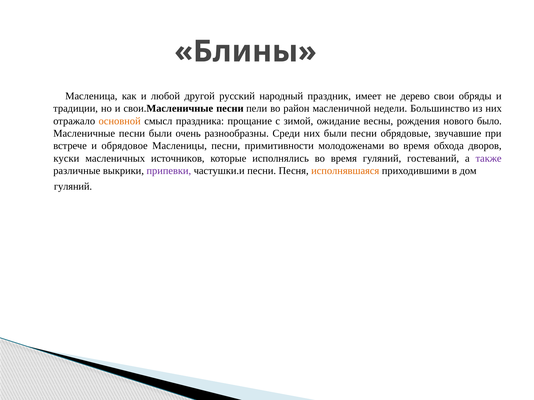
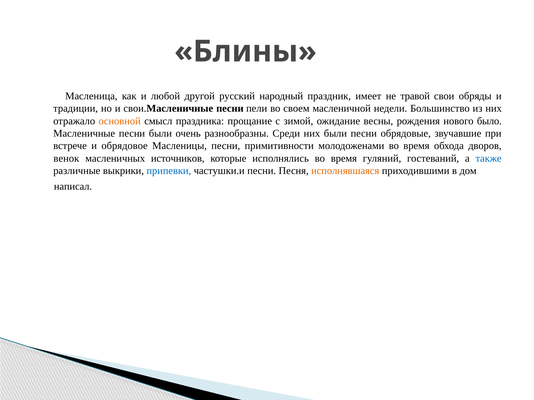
дерево: дерево -> травой (415, 96)
район: район -> своем (296, 109)
куски: куски -> венок (66, 159)
также colour: purple -> blue (489, 159)
припевки colour: purple -> blue (169, 171)
гуляний: гуляний -> написал (73, 187)
